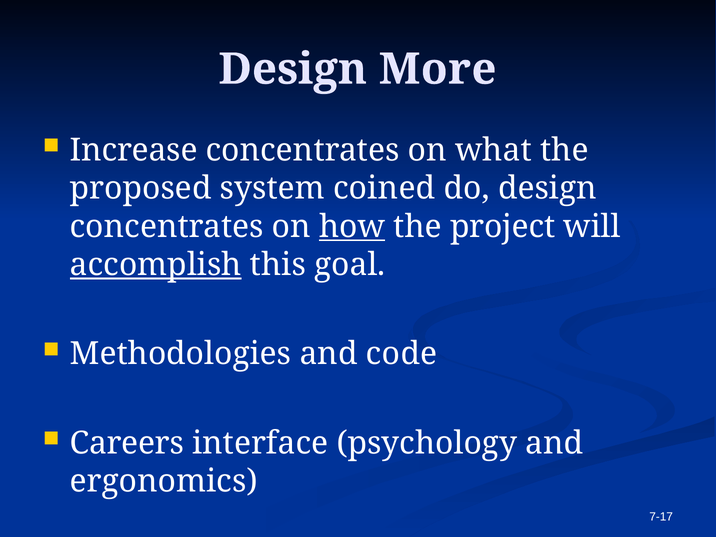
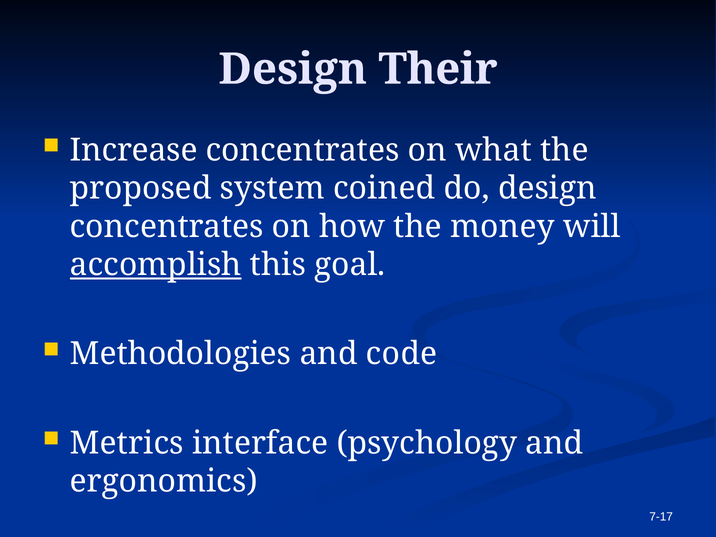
More: More -> Their (438, 69)
how underline: present -> none (352, 227)
project: project -> money (502, 227)
Careers: Careers -> Metrics (127, 443)
